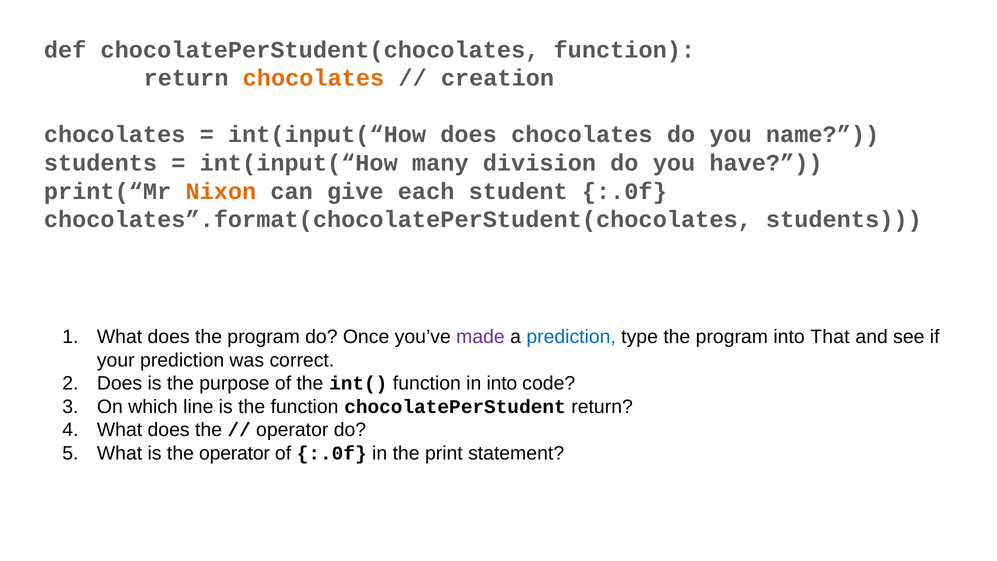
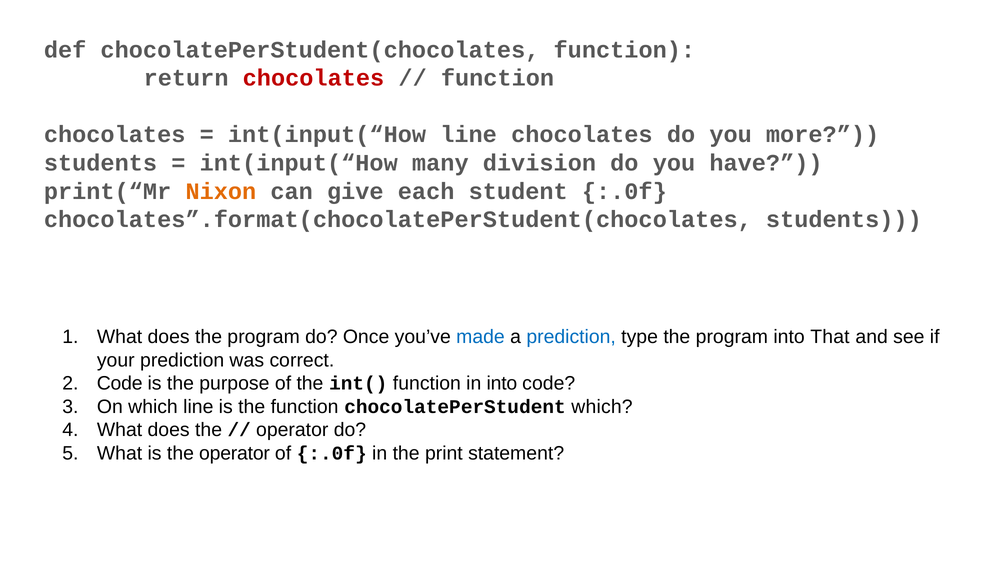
chocolates colour: orange -> red (313, 78)
creation: creation -> function (497, 78)
int(input(“How does: does -> line (469, 135)
name: name -> more (823, 135)
made colour: purple -> blue (480, 337)
Does: Does -> Code (120, 383)
chocolatePerStudent return: return -> which (602, 407)
